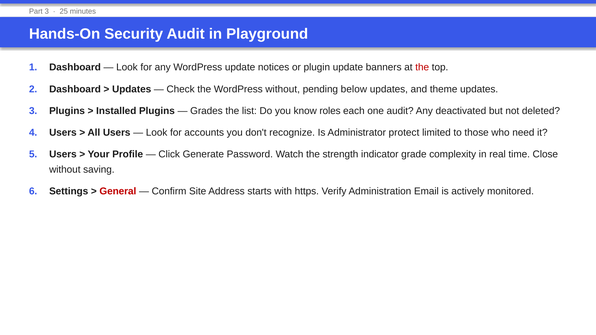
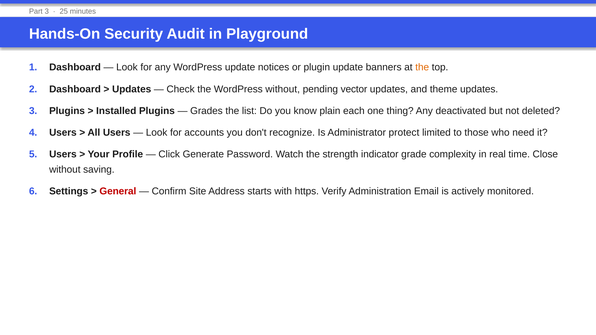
the colour: red -> orange (422, 67)
below: below -> vector (354, 89)
roles: roles -> plain (330, 111)
one audit: audit -> thing (400, 111)
